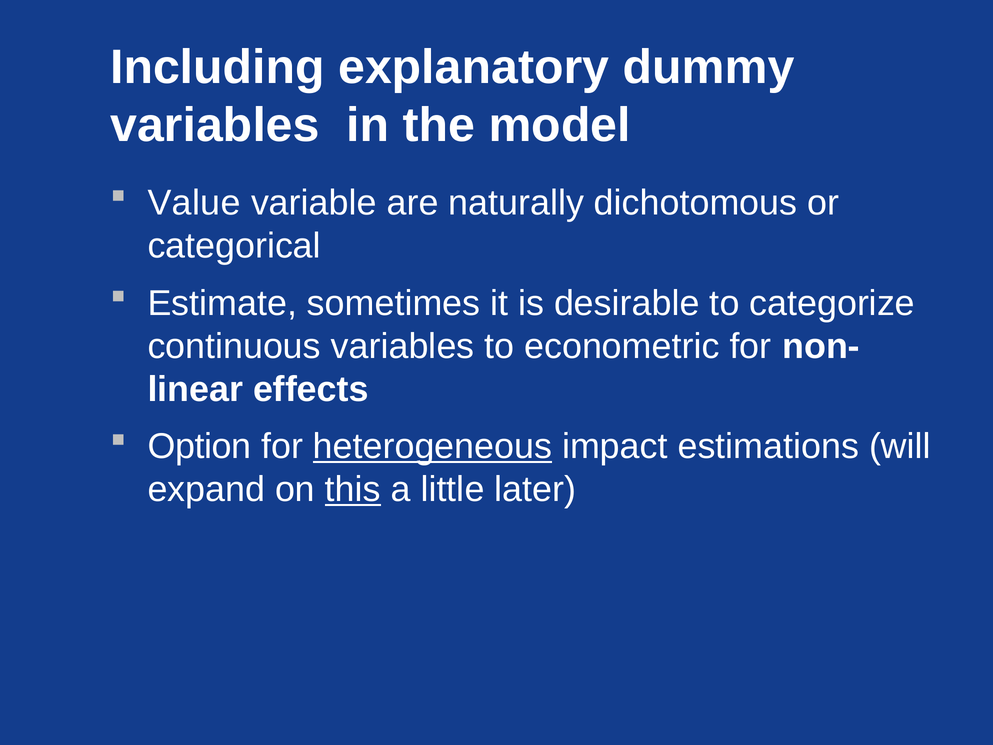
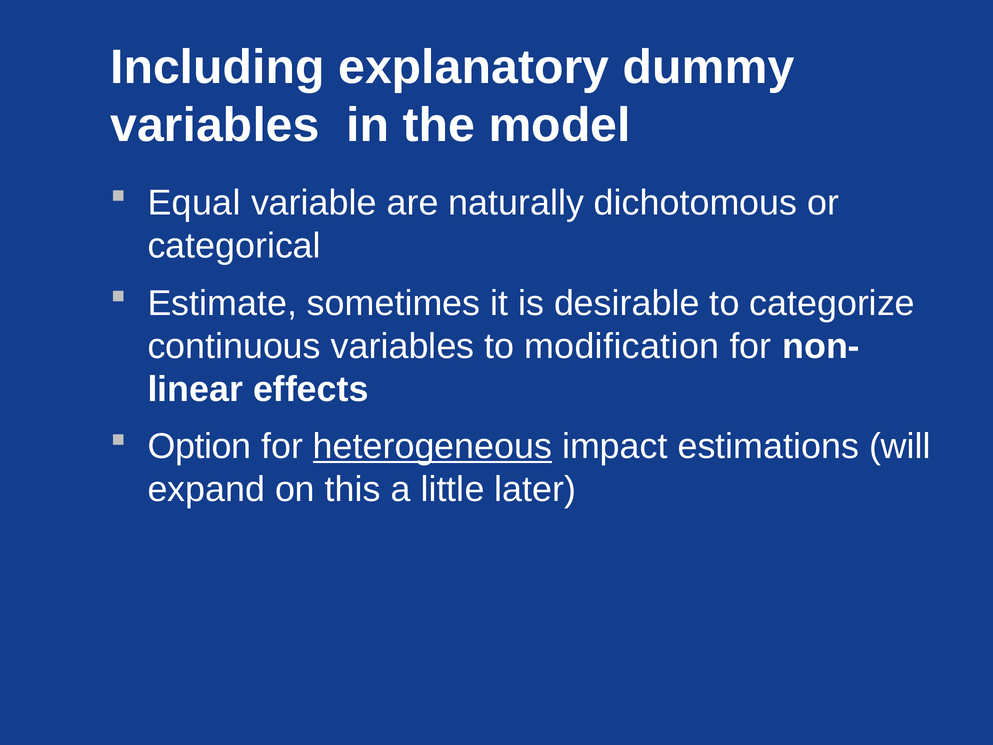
Value: Value -> Equal (194, 203)
econometric: econometric -> modification (622, 346)
this underline: present -> none (353, 489)
